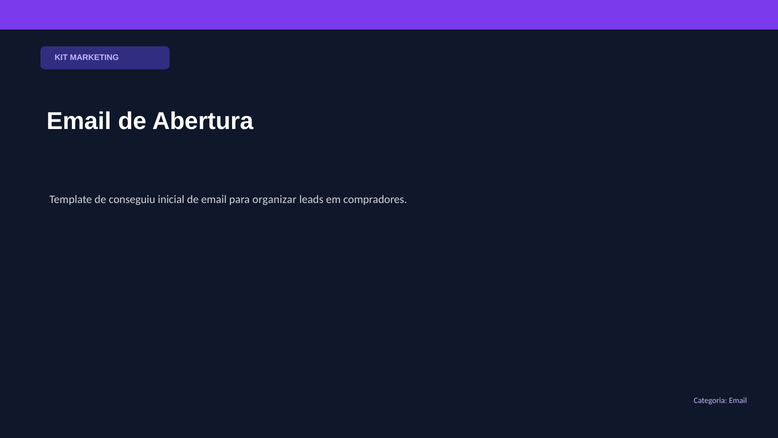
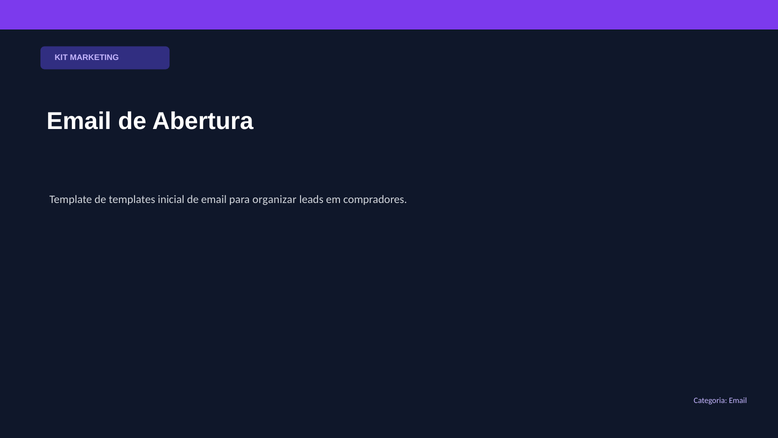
conseguiu: conseguiu -> templates (132, 199)
